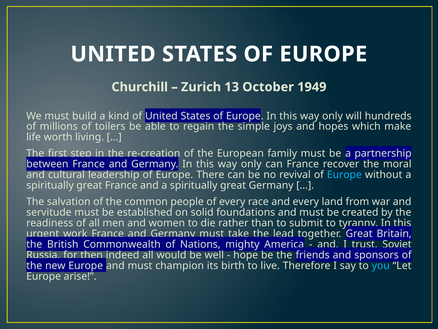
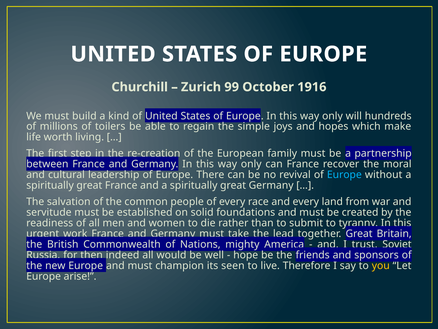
13: 13 -> 99 (232, 87)
1949: 1949 -> 1916 (312, 87)
birth: birth -> seen (233, 265)
you colour: light blue -> yellow (381, 265)
